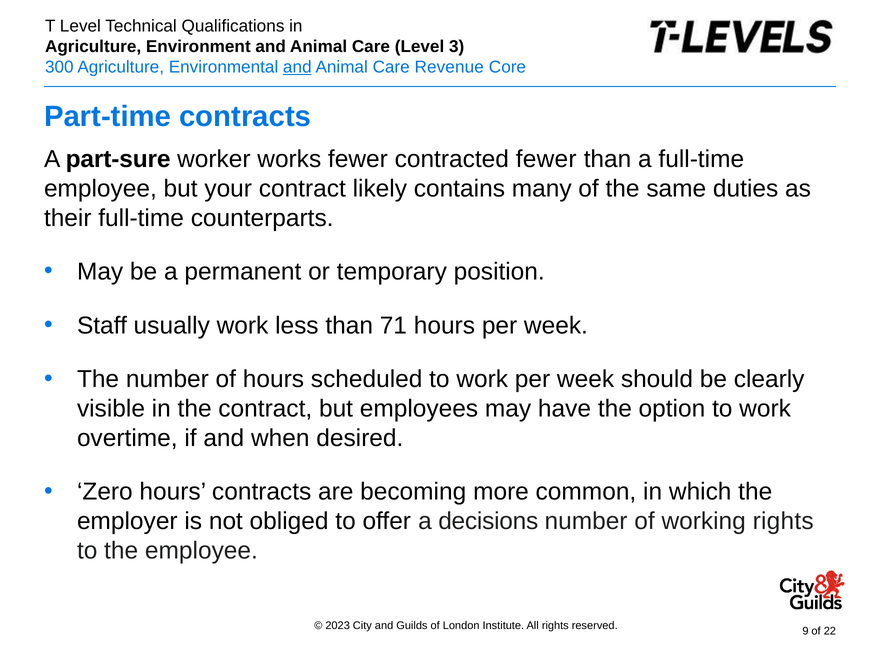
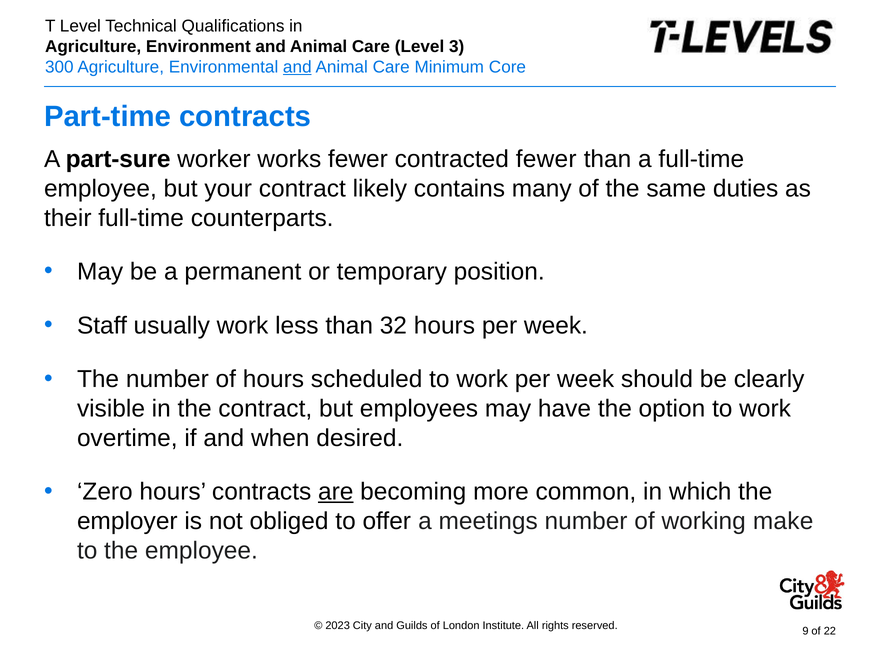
Revenue: Revenue -> Minimum (449, 67)
71: 71 -> 32 (393, 326)
are underline: none -> present (336, 492)
decisions: decisions -> meetings (488, 521)
working rights: rights -> make (783, 521)
